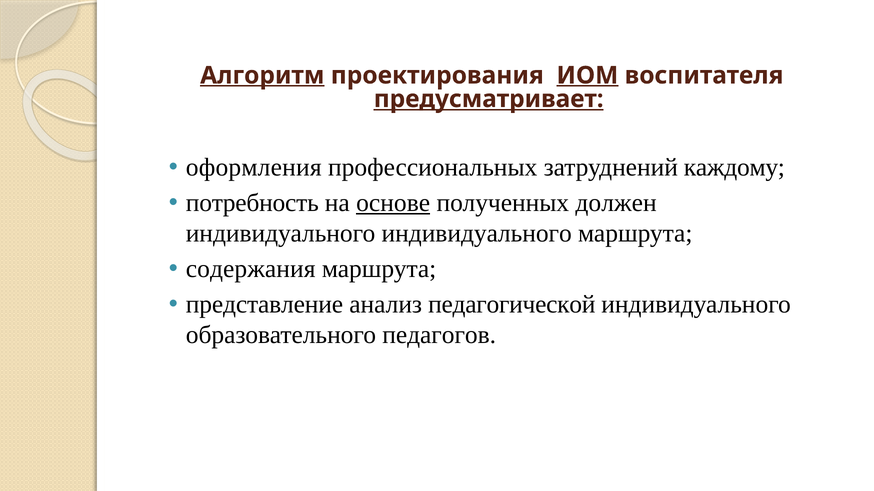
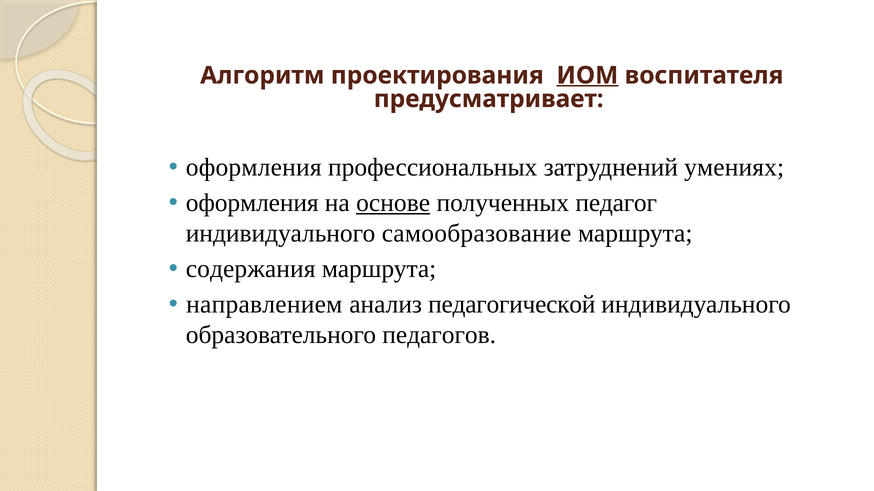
Алгоритм underline: present -> none (262, 75)
предусматривает underline: present -> none (489, 99)
каждому: каждому -> умениях (734, 168)
потребность: потребность -> оформления (252, 203)
должен: должен -> педагог (616, 203)
индивидуального индивидуального: индивидуального -> самообразование (477, 234)
представление: представление -> направлением (264, 305)
